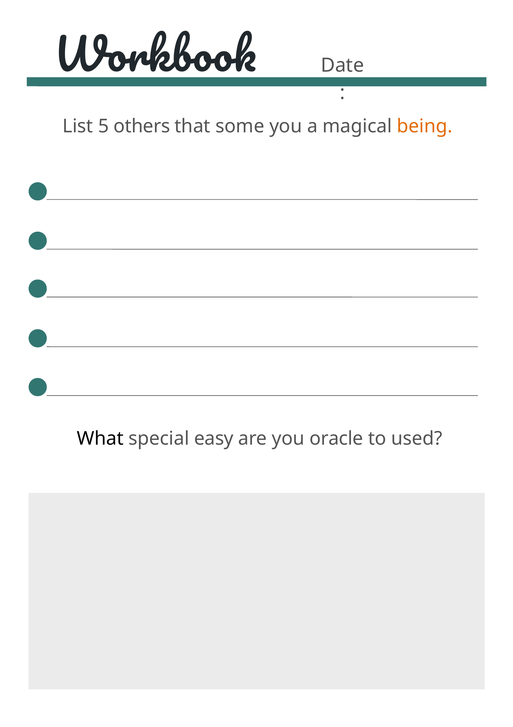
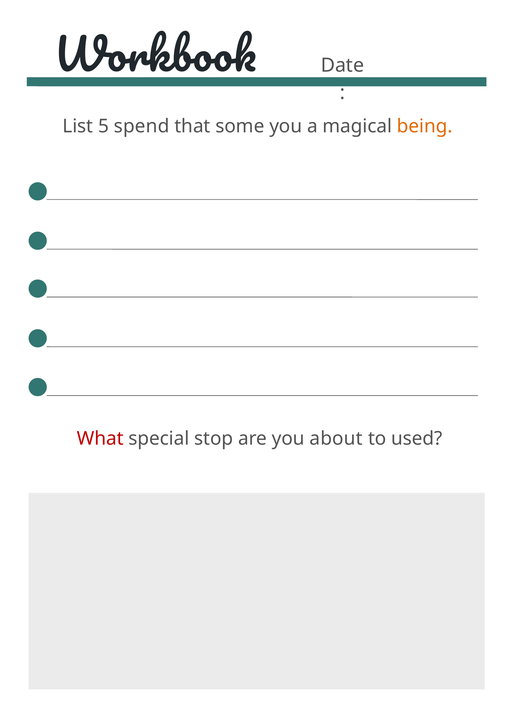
others: others -> spend (142, 126)
What colour: black -> red (100, 438)
easy: easy -> stop (214, 438)
oracle: oracle -> about (336, 438)
